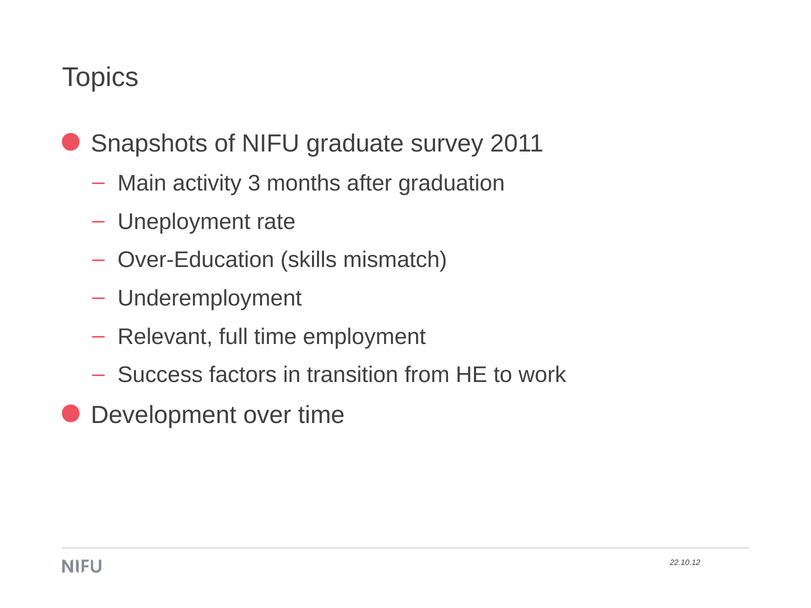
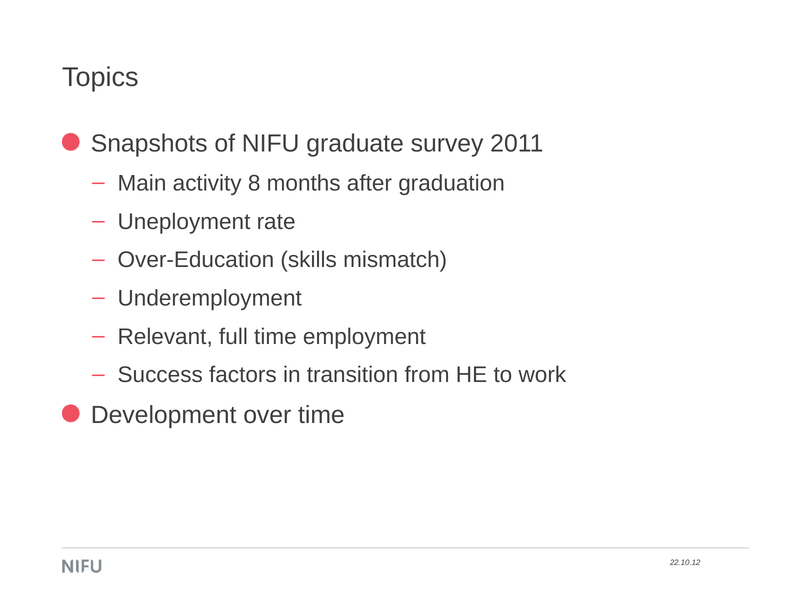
3: 3 -> 8 (254, 183)
